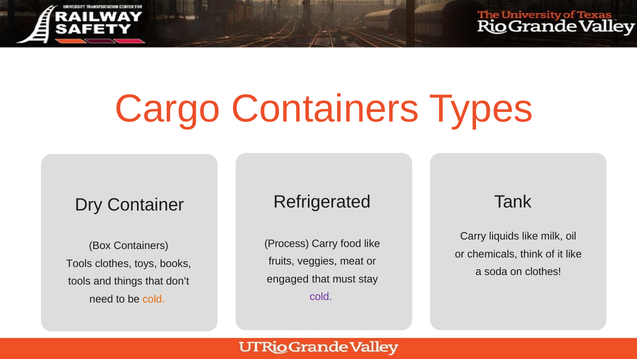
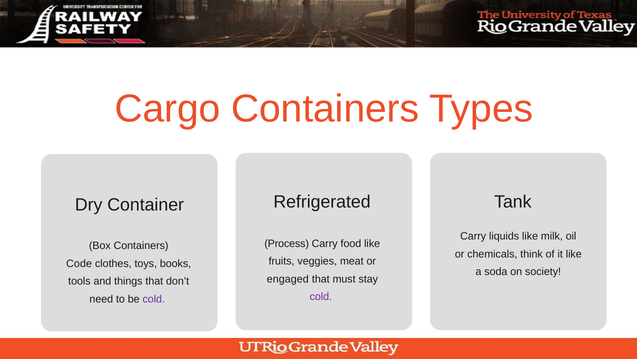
Tools: Tools -> Code (79, 263)
on clothes: clothes -> society (543, 271)
cold colour: orange -> purple (154, 299)
